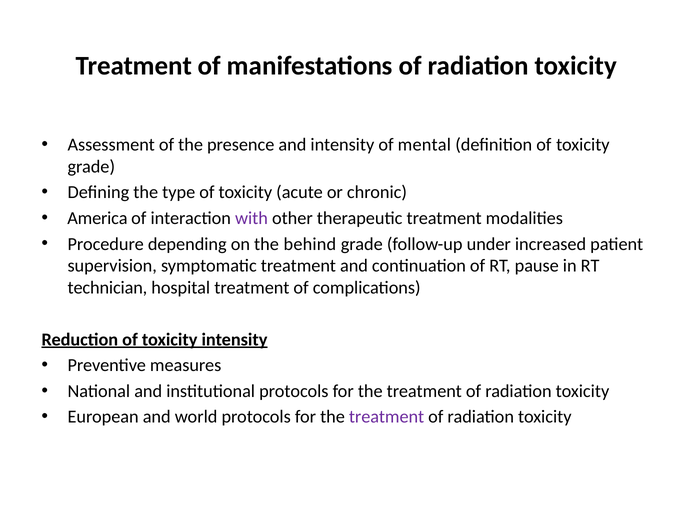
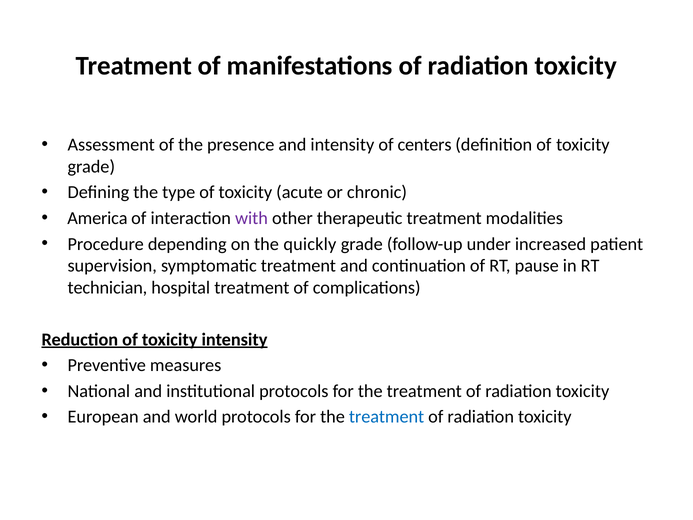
mental: mental -> centers (425, 145)
behind: behind -> quickly (310, 244)
treatment colour: purple -> blue (387, 417)
